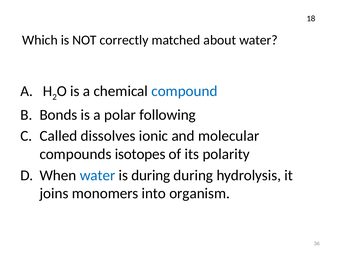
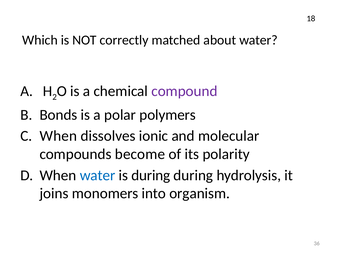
compound colour: blue -> purple (184, 91)
following: following -> polymers (168, 115)
Called: Called -> When (58, 136)
isotopes: isotopes -> become (140, 154)
